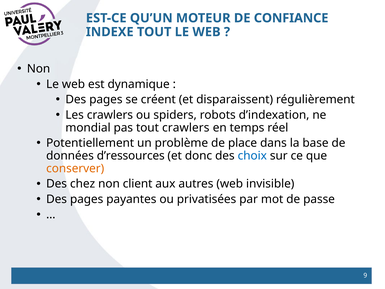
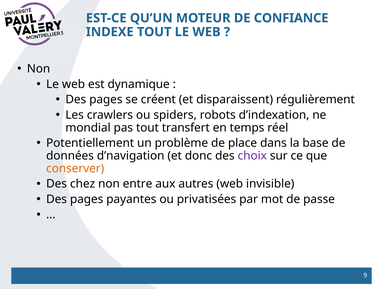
tout crawlers: crawlers -> transfert (186, 128)
d’ressources: d’ressources -> d’navigation (131, 156)
choix colour: blue -> purple (252, 156)
client: client -> entre (138, 184)
